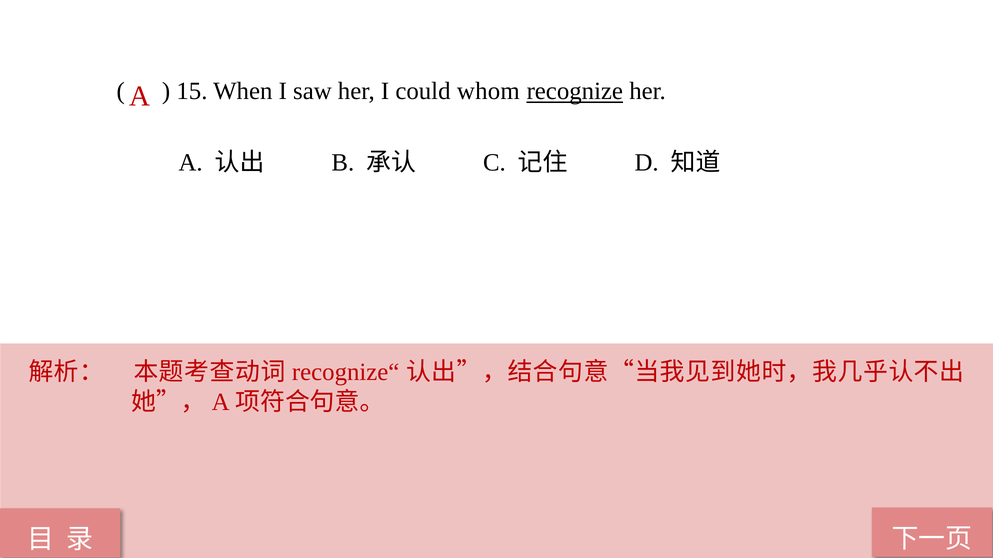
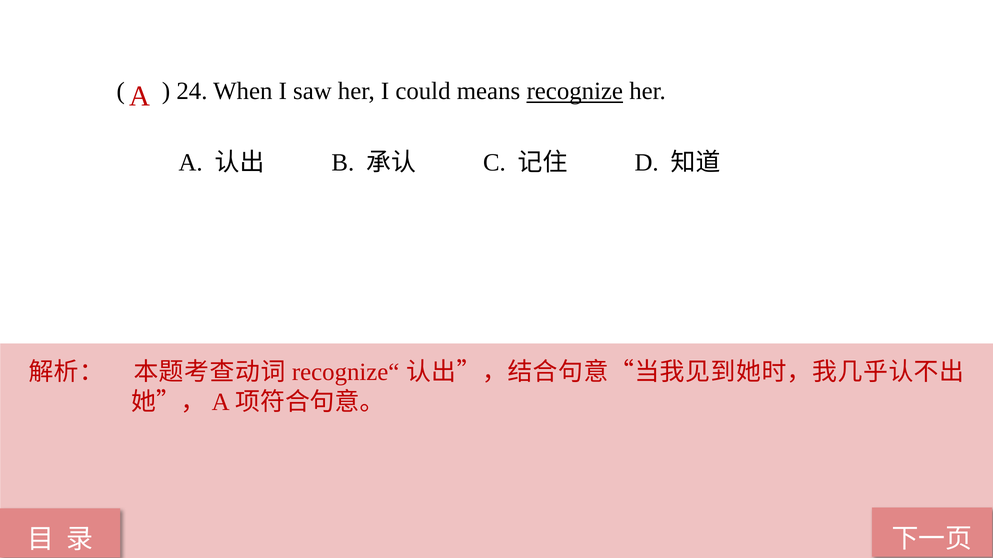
15: 15 -> 24 (192, 91)
whom: whom -> means (489, 91)
